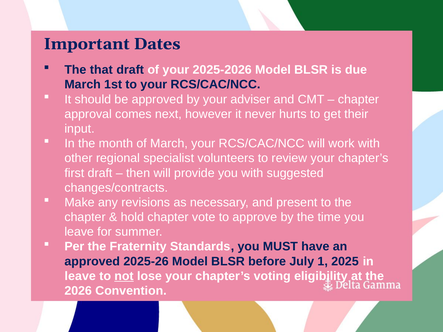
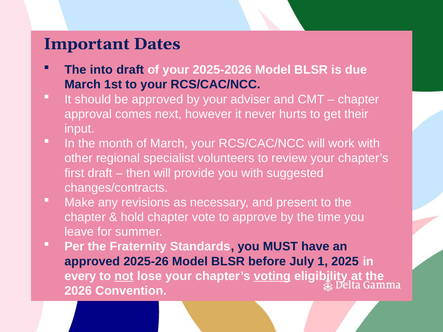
that: that -> into (101, 70)
leave: leave -> every (80, 276)
voting underline: none -> present (272, 276)
